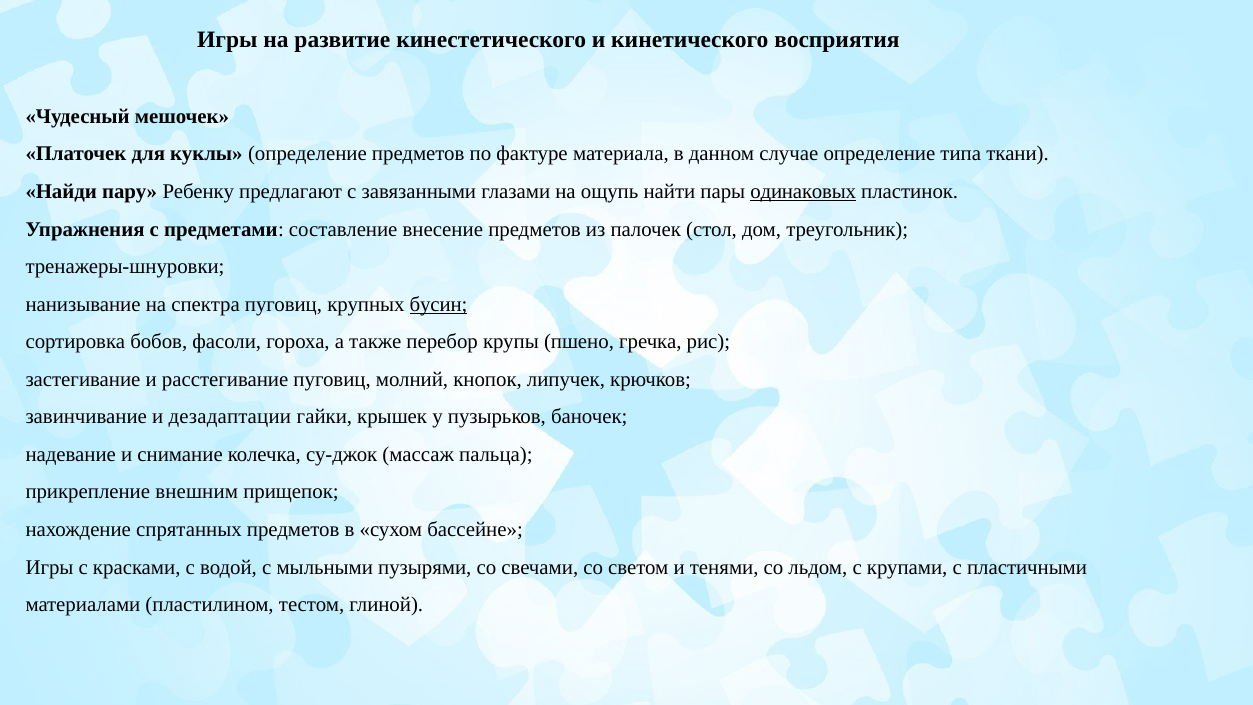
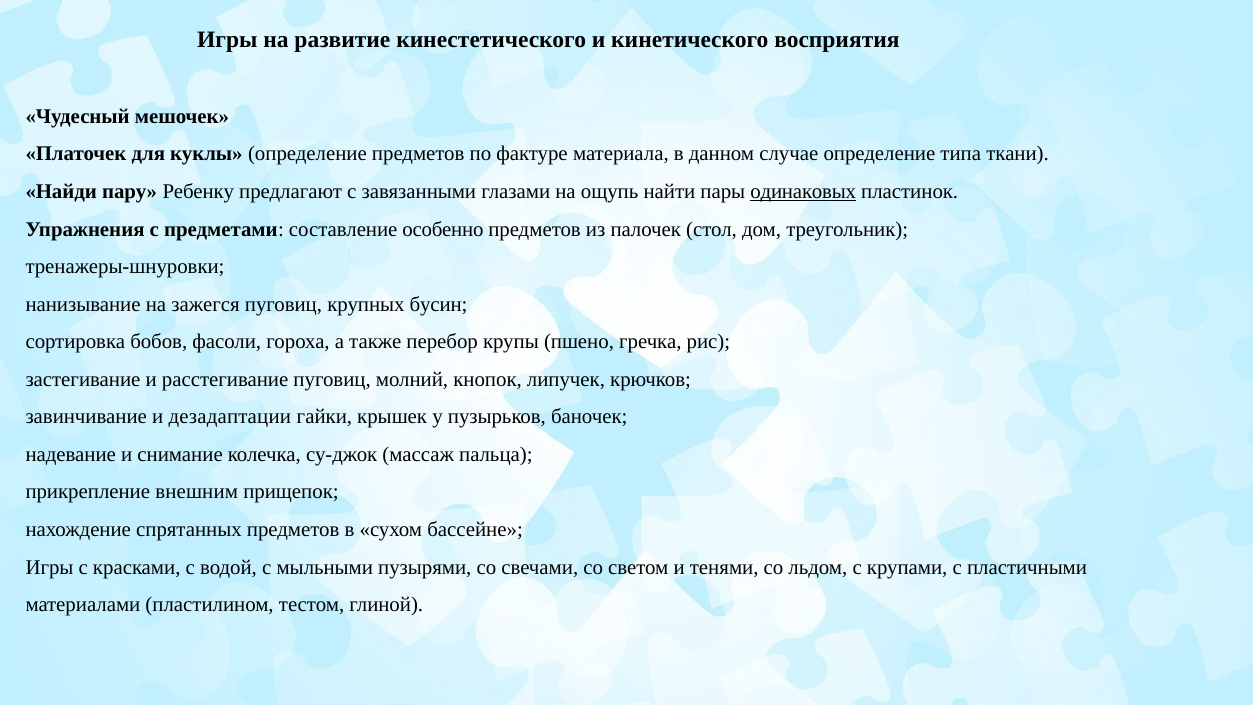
внесение: внесение -> особенно (443, 229)
спектра: спектра -> зажегся (206, 304)
бусин underline: present -> none (439, 304)
